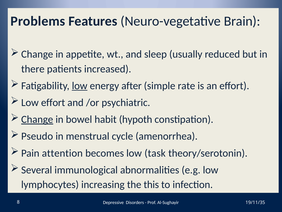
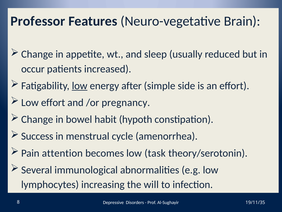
Problems: Problems -> Professor (38, 21)
there: there -> occur (33, 69)
rate: rate -> side (186, 86)
psychiatric: psychiatric -> pregnancy (126, 102)
Change underline: present -> none (37, 119)
Pseudo: Pseudo -> Success (37, 136)
this: this -> will (151, 184)
